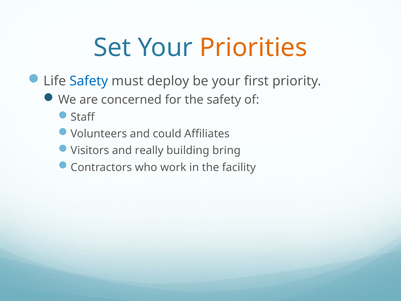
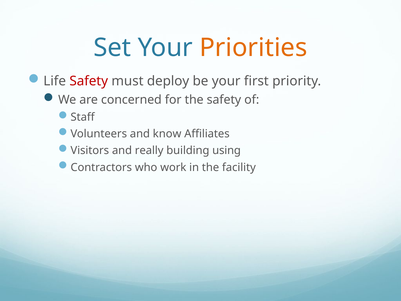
Safety colour: blue -> red (89, 81)
could: could -> know (167, 134)
bring: bring -> using (227, 151)
